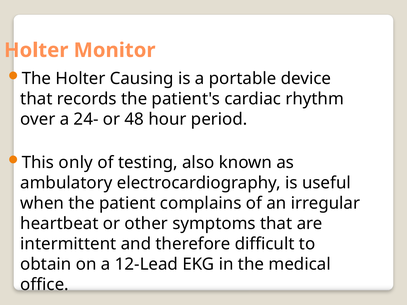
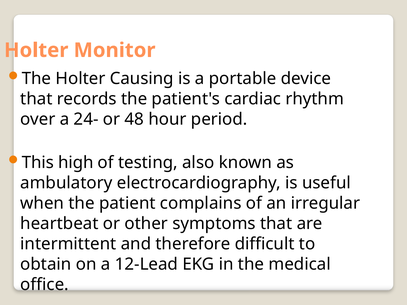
only: only -> high (76, 163)
